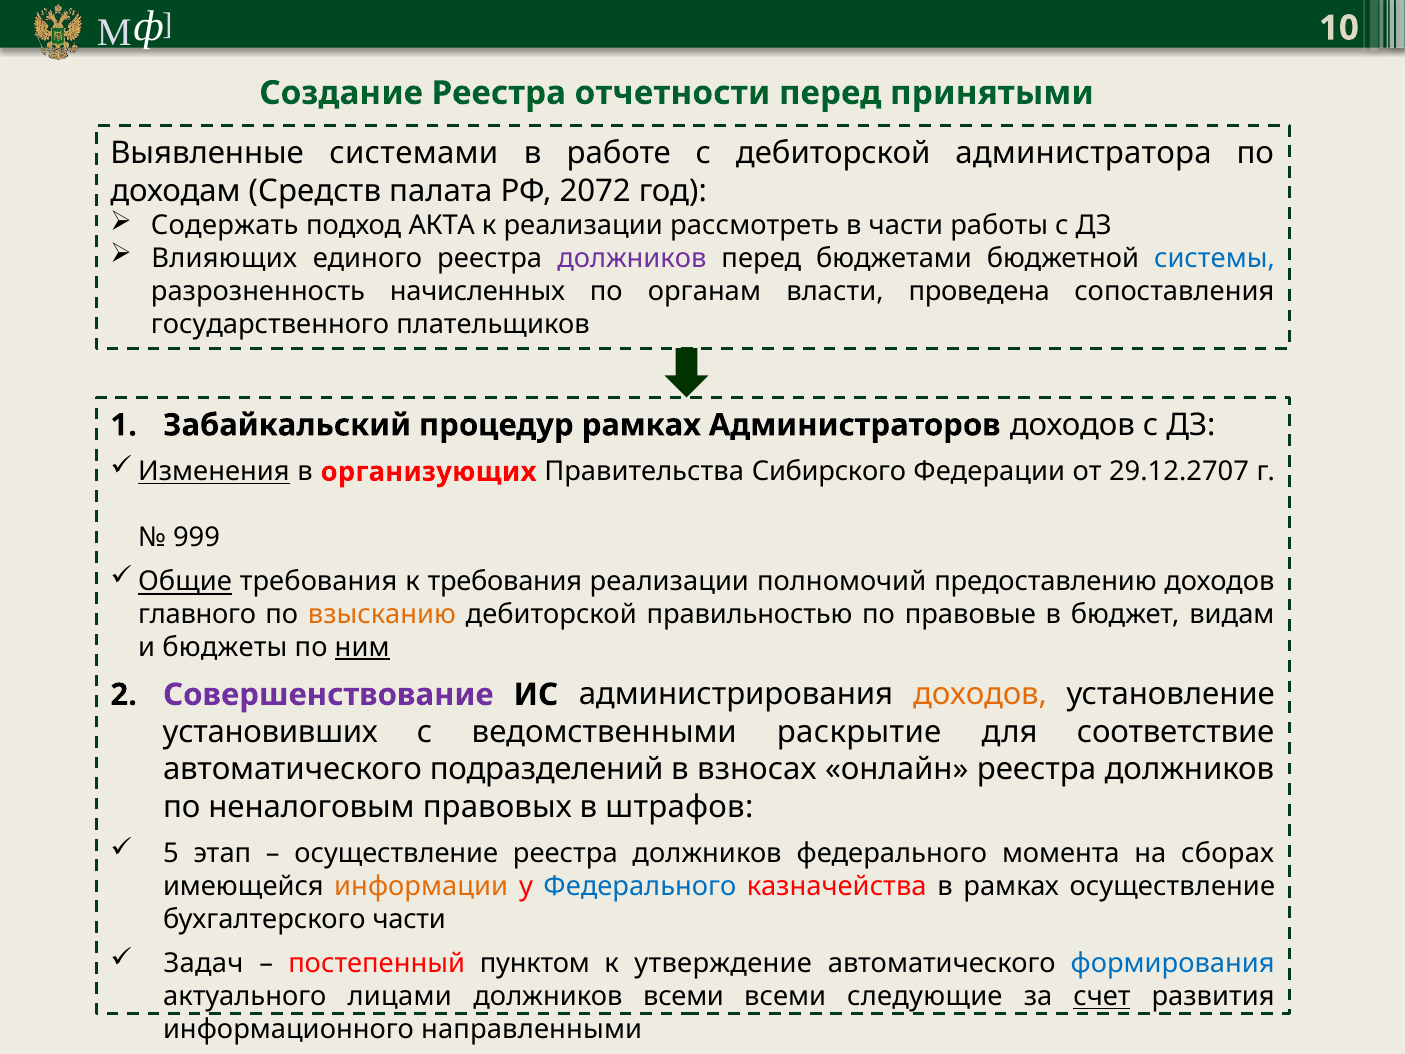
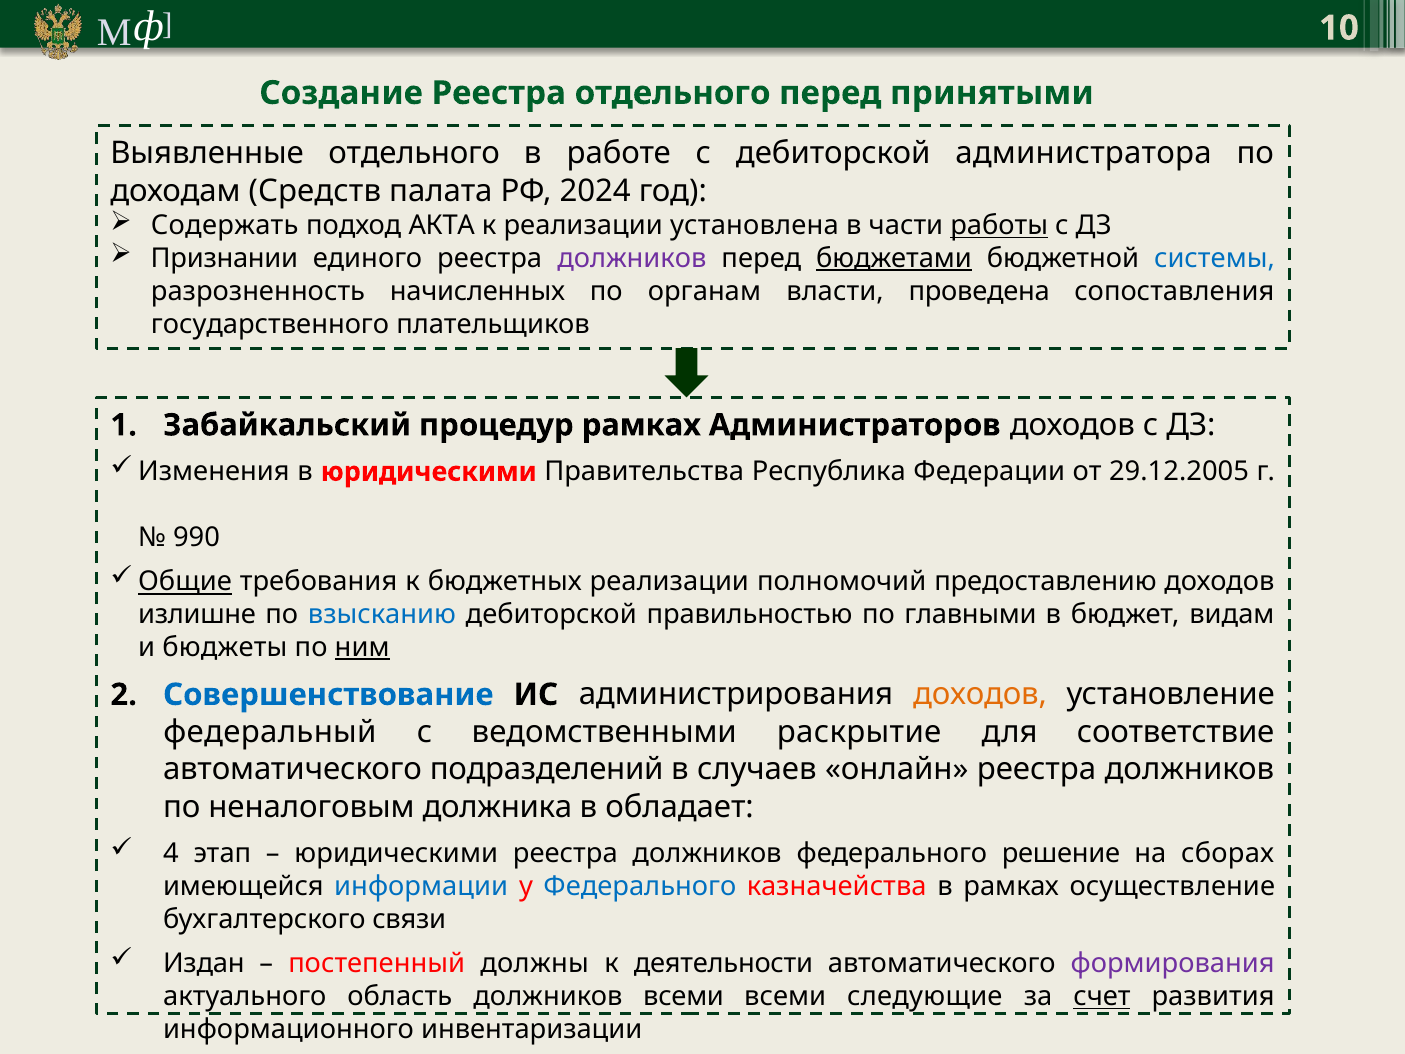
Реестра отчетности: отчетности -> отдельного (673, 93)
Выявленные системами: системами -> отдельного (414, 153)
2072: 2072 -> 2024 (595, 191)
рассмотреть: рассмотреть -> установлена (755, 226)
работы underline: none -> present (999, 226)
Влияющих: Влияющих -> Признании (224, 258)
бюджетами underline: none -> present (894, 258)
Изменения underline: present -> none (214, 472)
в организующих: организующих -> юридическими (429, 472)
Сибирского: Сибирского -> Республика (829, 472)
29.12.2707: 29.12.2707 -> 29.12.2005 (1179, 472)
999: 999 -> 990 (197, 537)
к требования: требования -> бюджетных (505, 582)
главного: главного -> излишне (197, 615)
взысканию colour: orange -> blue (382, 615)
правовые: правовые -> главными (971, 615)
Совершенствование colour: purple -> blue (328, 695)
установивших: установивших -> федеральный (270, 732)
взносах: взносах -> случаев (757, 769)
правовых: правовых -> должника (497, 807)
штрафов: штрафов -> обладает (680, 807)
5: 5 -> 4 (171, 853)
осуществление: осуществление -> юридическими (396, 853)
момента: момента -> решение (1061, 853)
информации colour: orange -> blue (421, 886)
бухгалтерского части: части -> связи (409, 919)
Задач: Задач -> Издан (204, 964)
пунктом: пунктом -> должны (535, 964)
утверждение: утверждение -> деятельности (723, 964)
формирования colour: blue -> purple (1173, 964)
лицами: лицами -> область (400, 996)
направленными: направленными -> инвентаризации (532, 1029)
